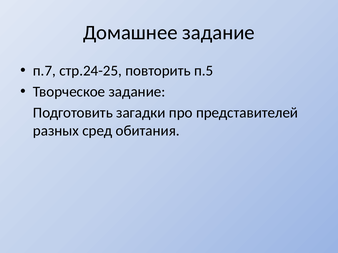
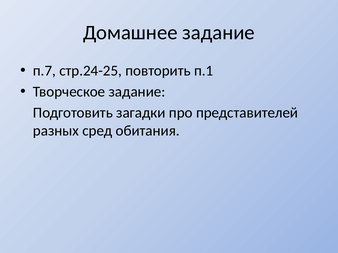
п.5: п.5 -> п.1 (204, 71)
